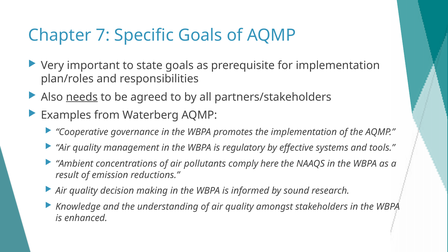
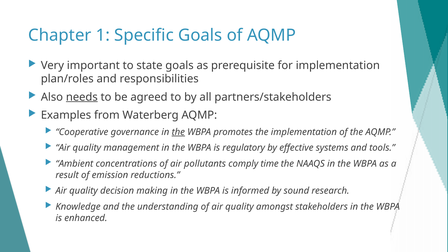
7: 7 -> 1 (103, 35)
the underline: none -> present (178, 132)
here: here -> time (270, 164)
